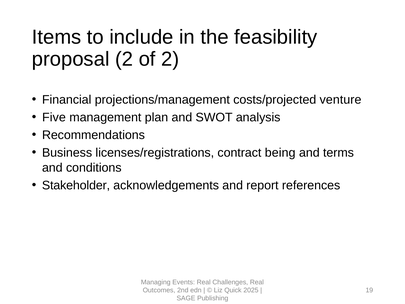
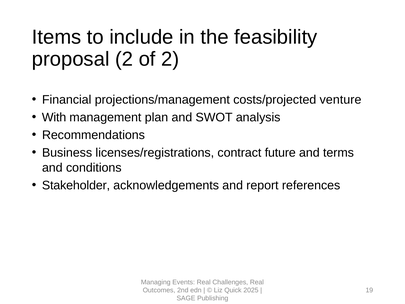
Five: Five -> With (54, 117)
being: being -> future (280, 153)
